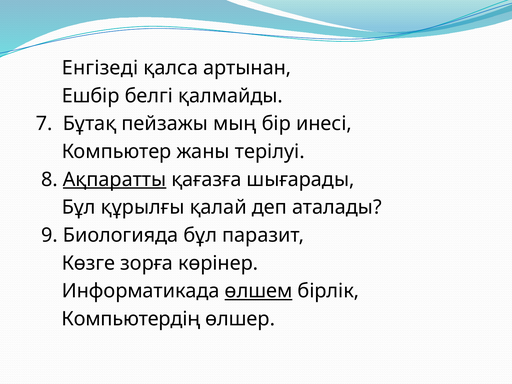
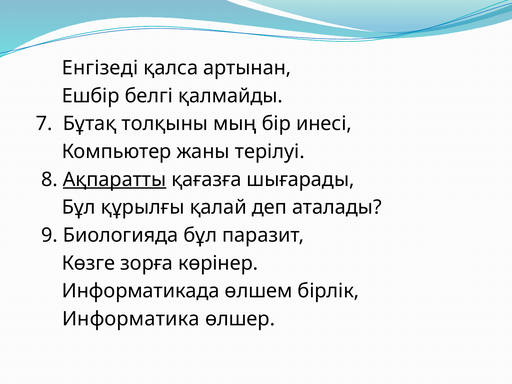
пейзажы: пейзажы -> толқыны (165, 124)
өлшем underline: present -> none (259, 291)
Компьютердің: Компьютердің -> Информатика (131, 319)
